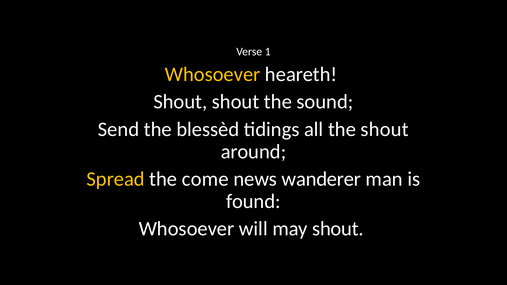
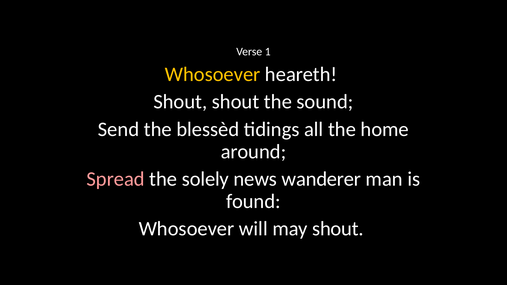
the shout: shout -> home (385, 129)
Spread colour: yellow -> pink (116, 179)
come: come -> solely (205, 179)
